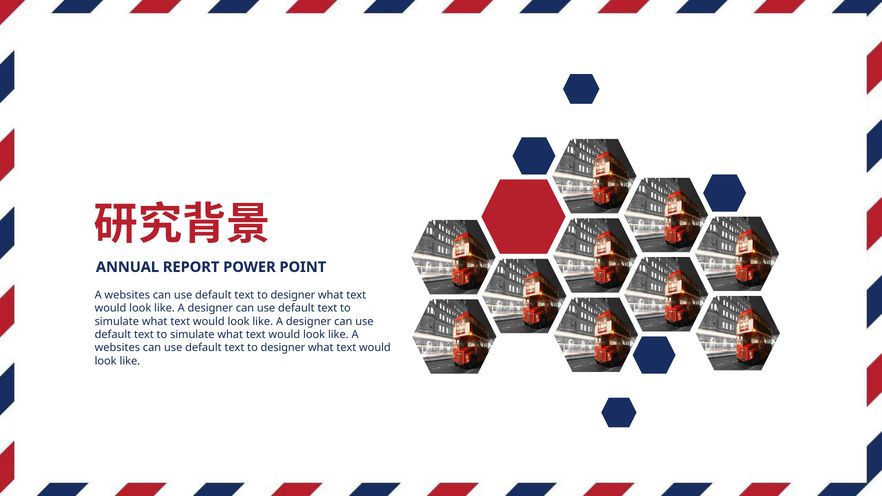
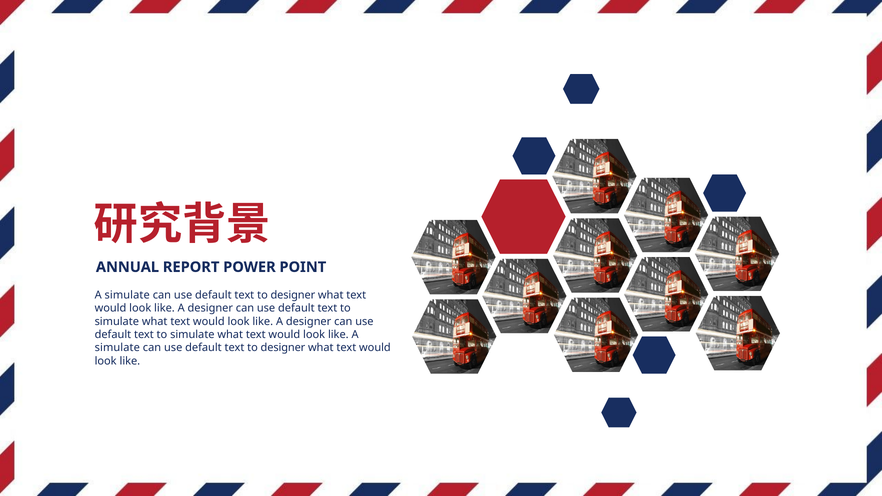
websites: websites -> simulate (127, 295)
websites: websites -> simulate (117, 348)
